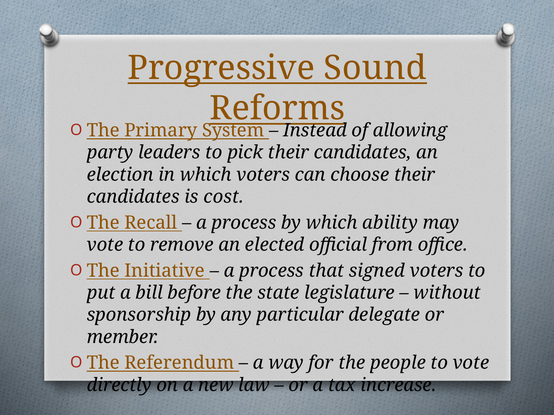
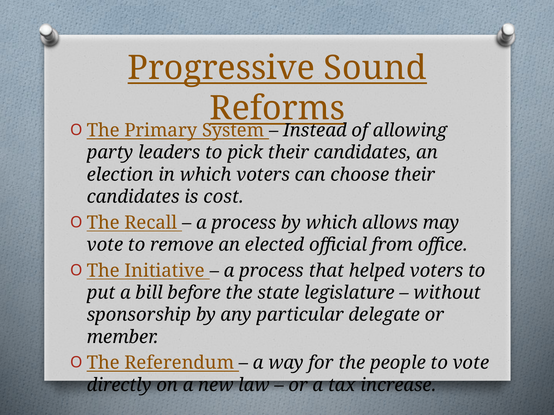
ability: ability -> allows (390, 223)
signed: signed -> helped (377, 271)
